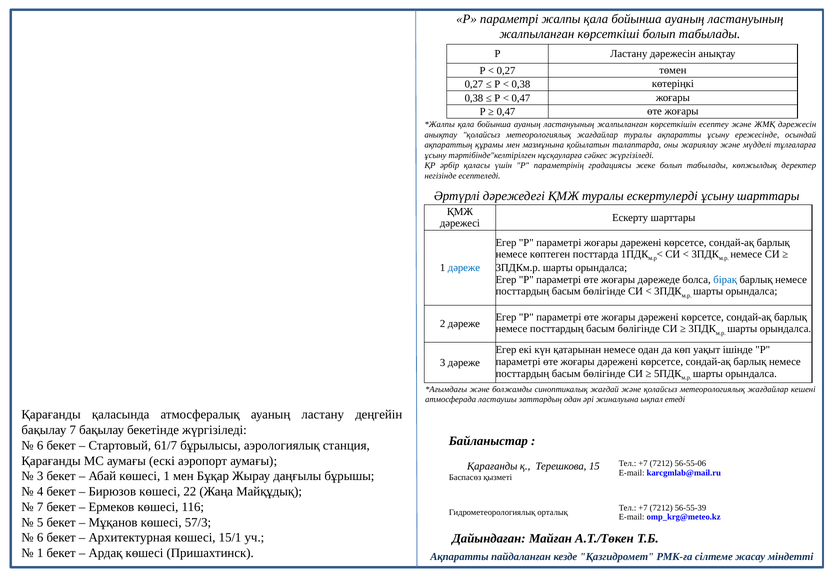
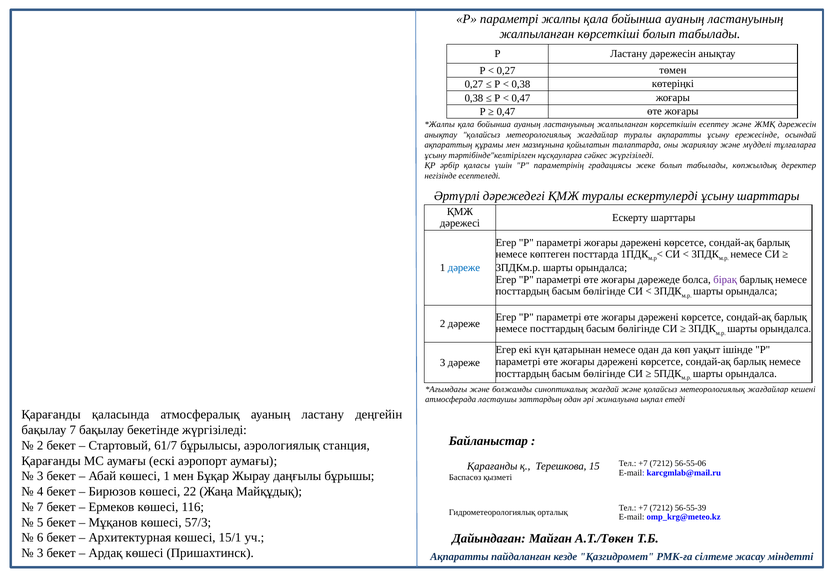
бірақ colour: blue -> purple (725, 280)
6: 6 -> 2 (40, 446)
1: 1 -> 3 (40, 553)
